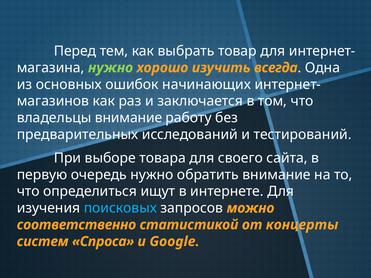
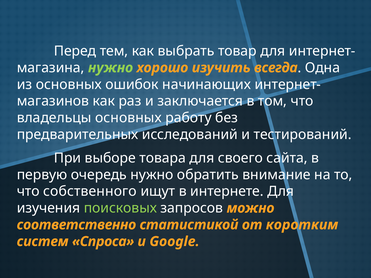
владельцы внимание: внимание -> основных (128, 118)
определиться: определиться -> собственного (90, 192)
поисковых colour: light blue -> light green (120, 208)
концерты: концерты -> коротким (302, 225)
